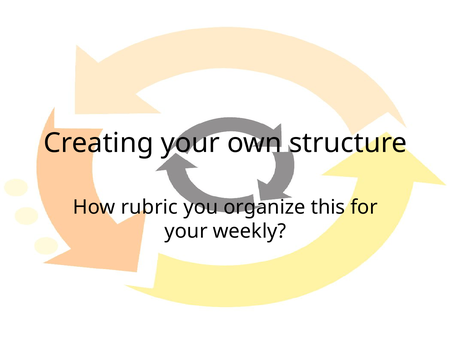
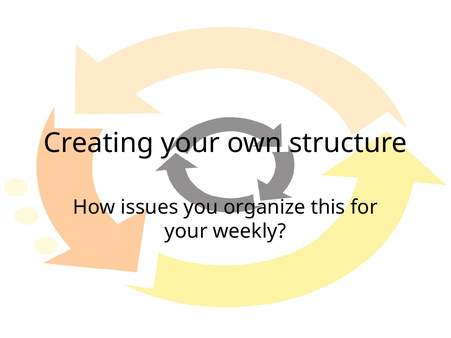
rubric: rubric -> issues (149, 207)
